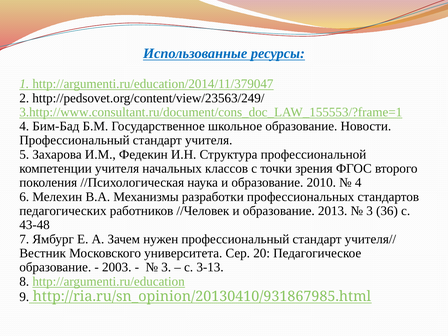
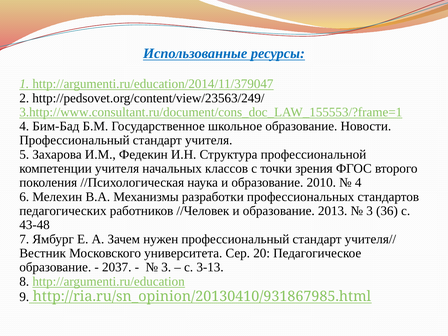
2003: 2003 -> 2037 (117, 267)
